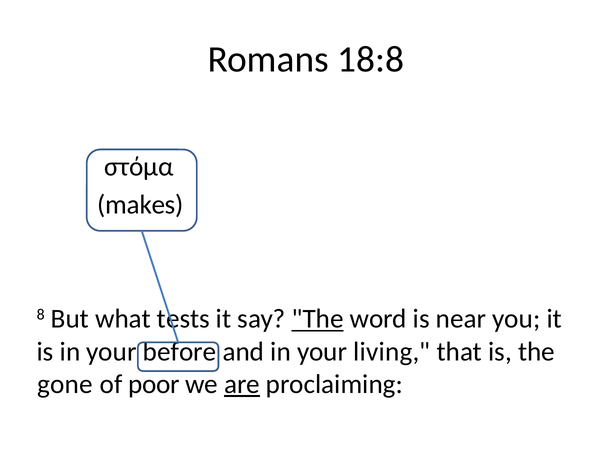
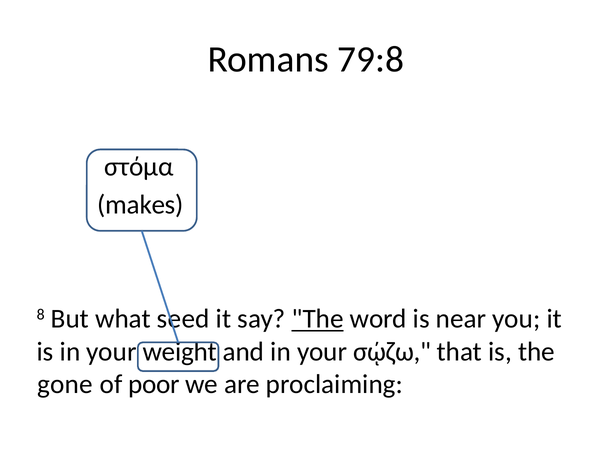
18:8: 18:8 -> 79:8 (371, 59)
tests: tests -> seed (183, 319)
before: before -> weight (180, 352)
living: living -> σῴζω (392, 352)
are underline: present -> none (242, 384)
